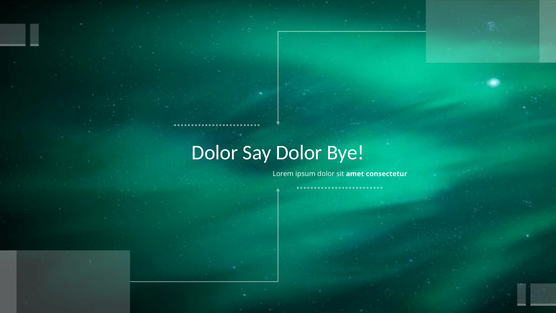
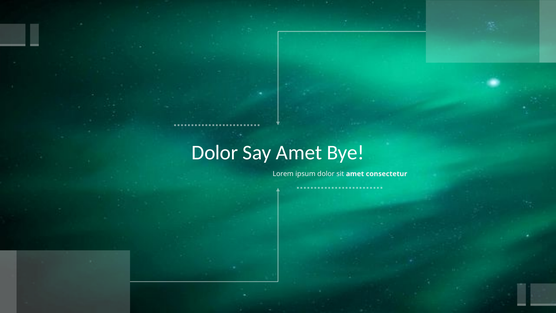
Say Dolor: Dolor -> Amet (299, 152)
